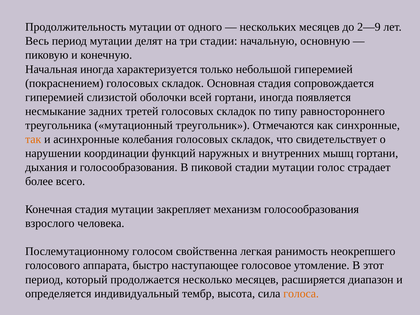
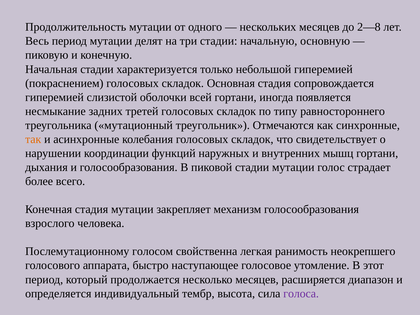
2—9: 2—9 -> 2—8 (369, 27)
Начальная иногда: иногда -> стадии (97, 69)
голоса colour: orange -> purple (301, 294)
